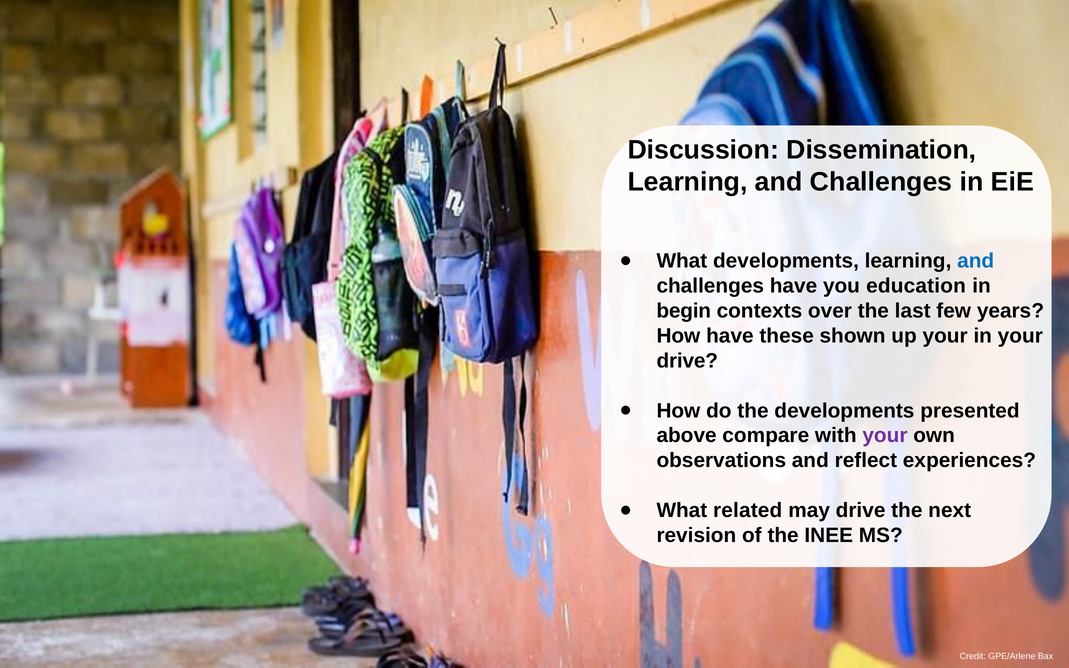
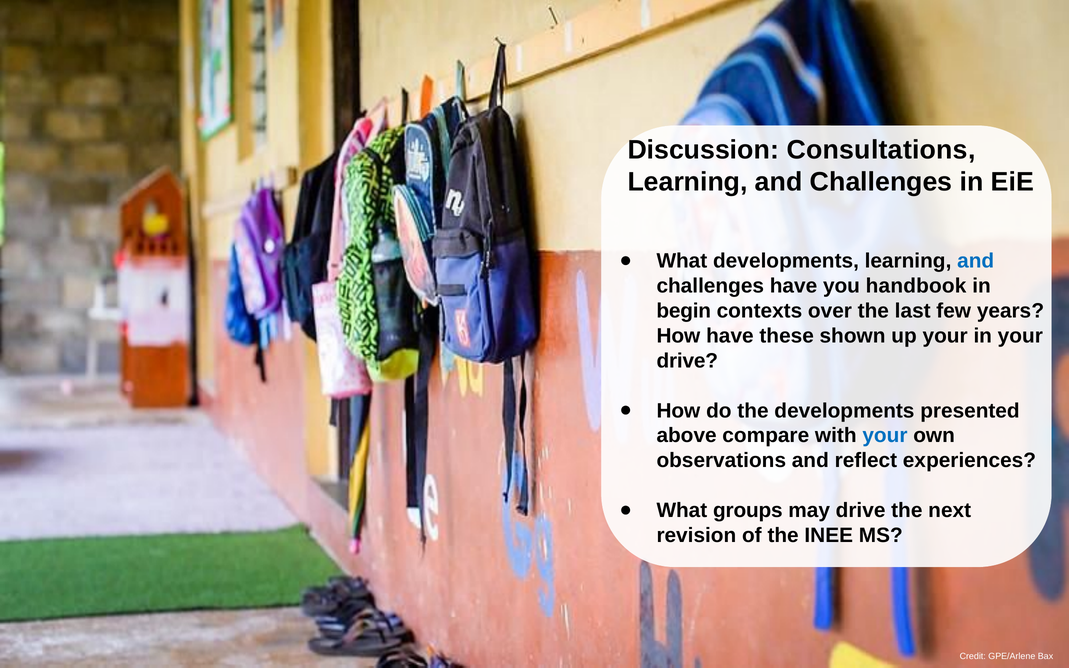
Dissemination: Dissemination -> Consultations (881, 150)
education: education -> handbook (916, 286)
your colour: purple -> blue (885, 436)
related: related -> groups (748, 511)
